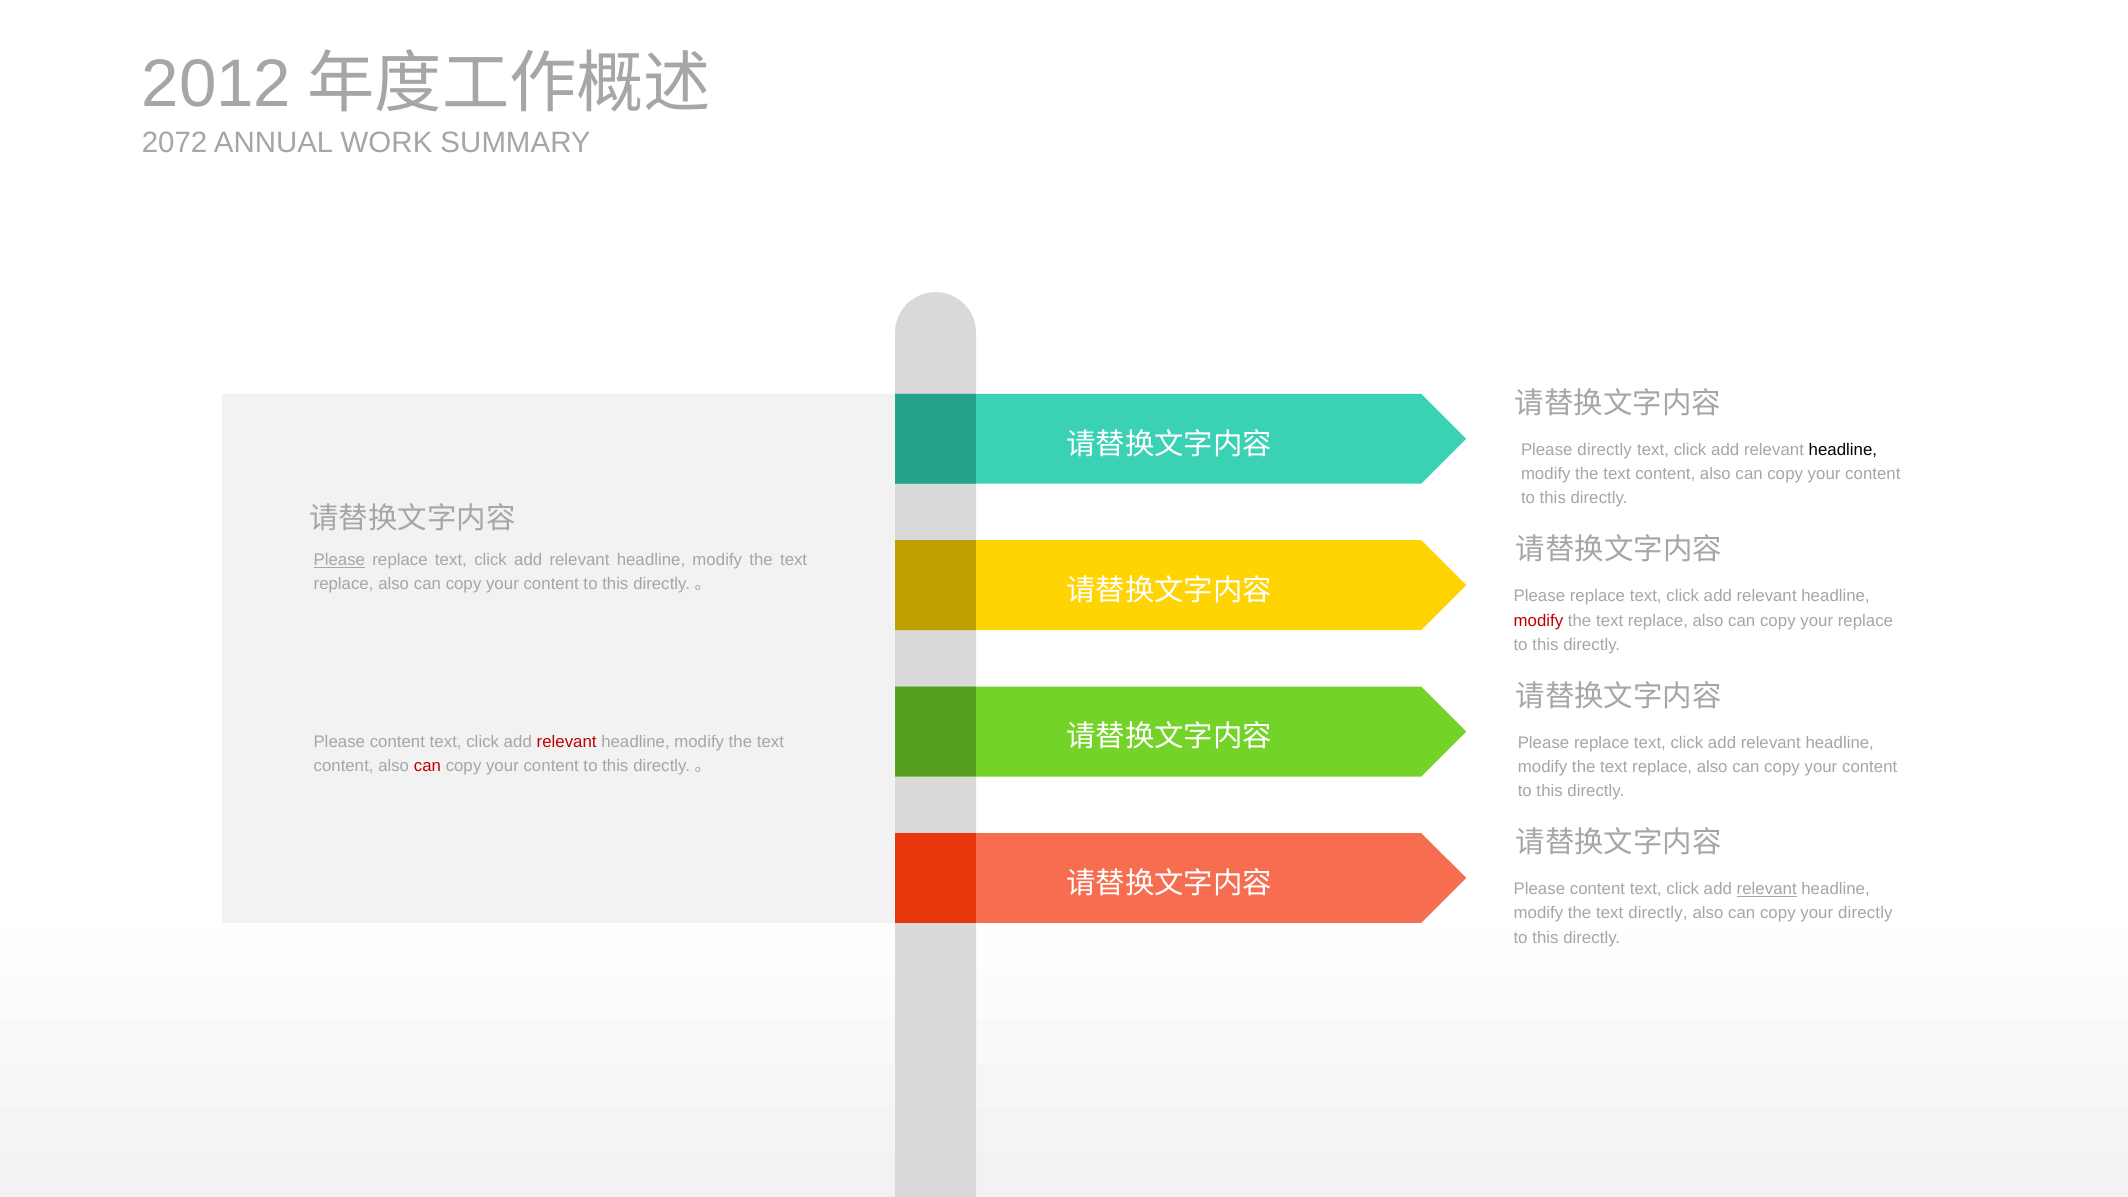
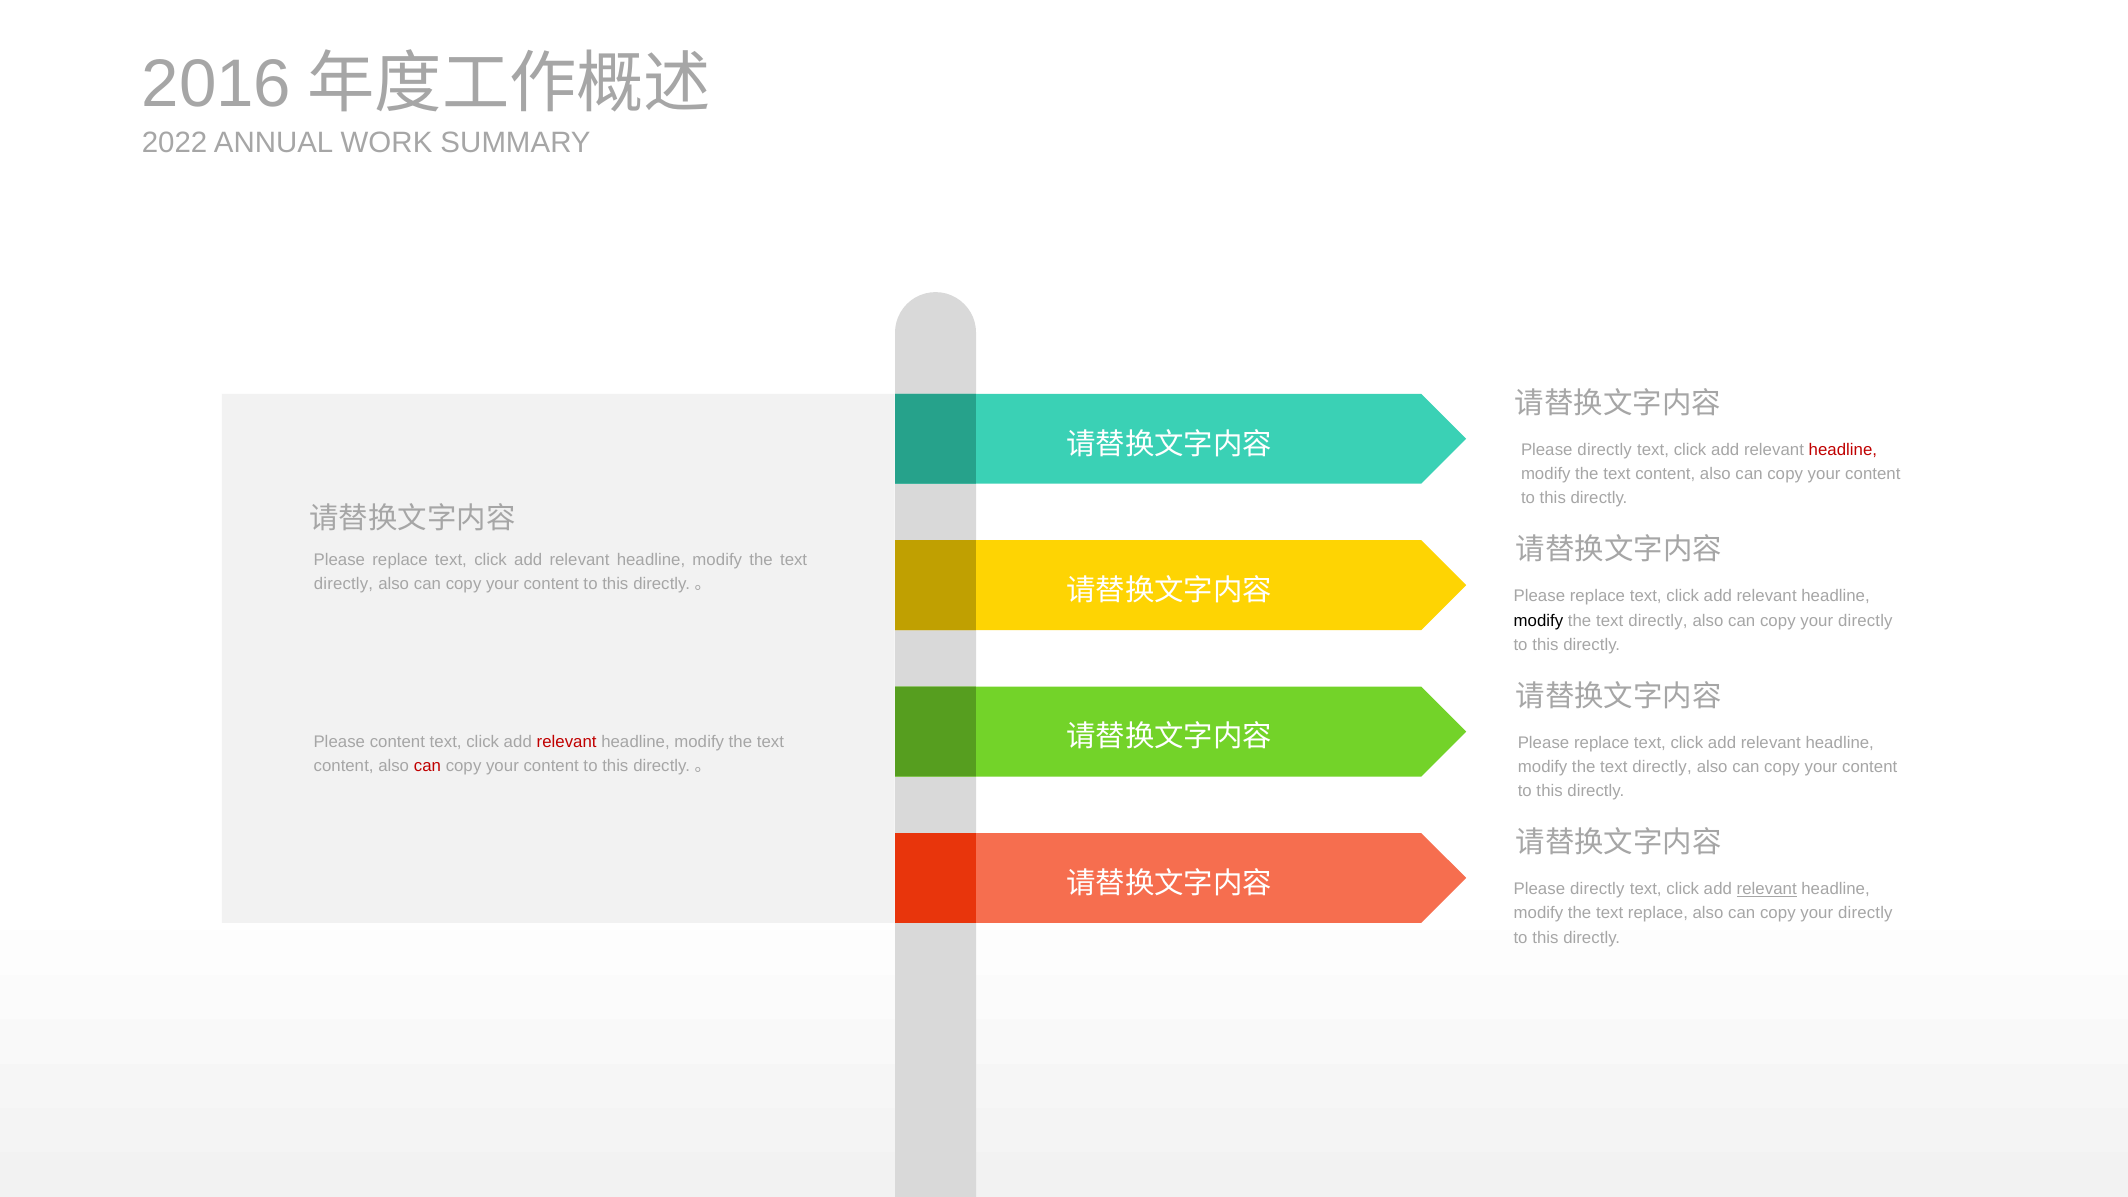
2012: 2012 -> 2016 (217, 84)
2072: 2072 -> 2022 (175, 143)
headline colour: black -> red (1843, 450)
Please underline: present -> none (339, 560)
replace: replace -> directly (343, 584)
modify colour: red -> black (1538, 621)
replace: replace -> directly (1658, 621)
replace: replace -> directly (1865, 621)
replace: replace -> directly (1662, 767)
content: content -> directly (1597, 889)
text directly: directly -> replace (1658, 913)
